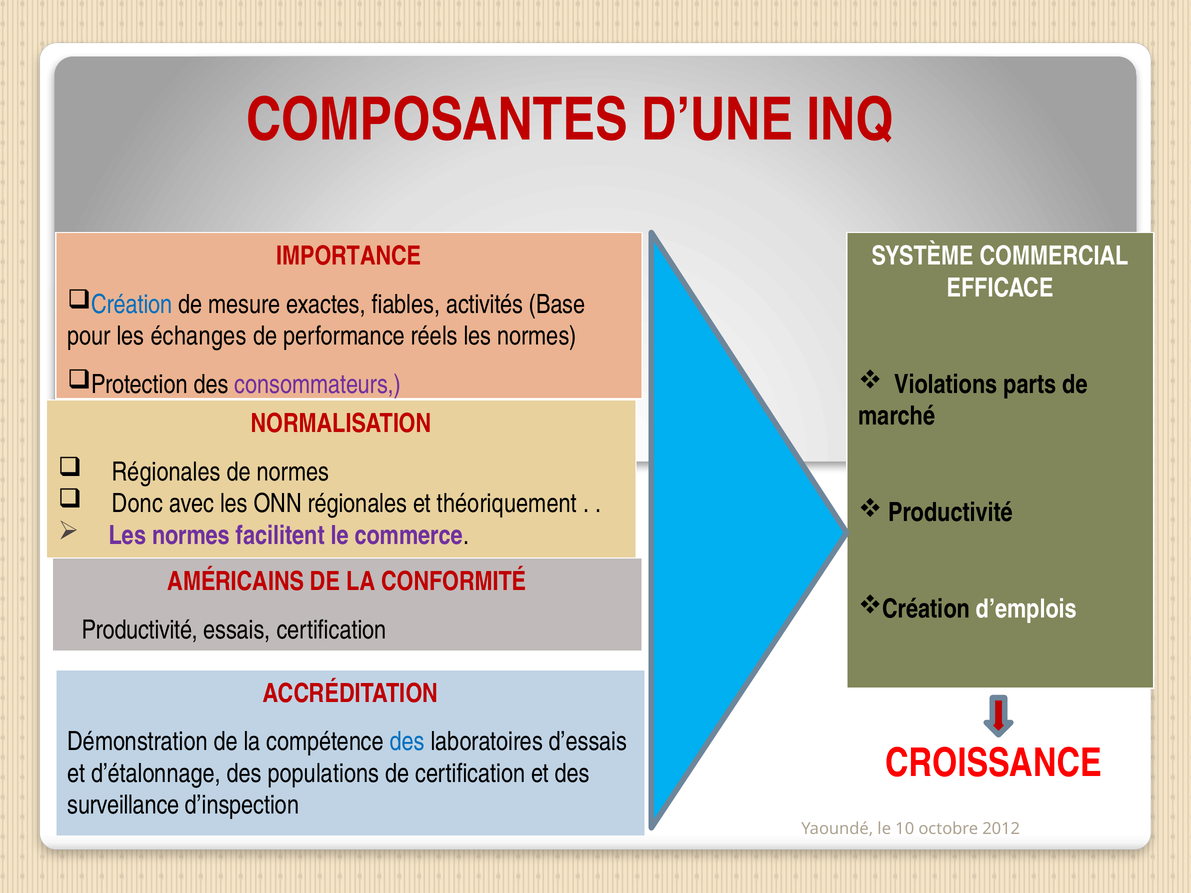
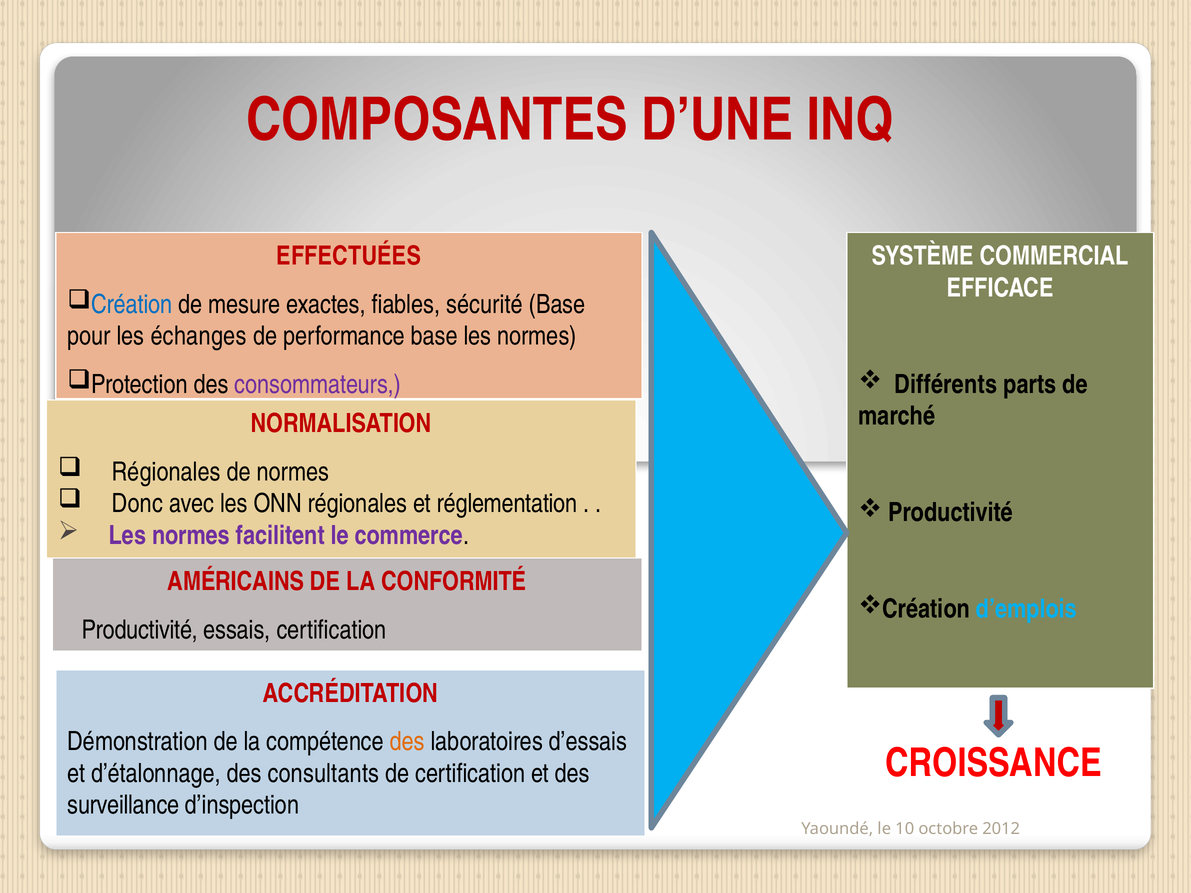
IMPORTANCE: IMPORTANCE -> EFFECTUÉES (349, 256)
activités: activités -> sécurité (484, 304)
performance réels: réels -> base (434, 336)
Violations: Violations -> Différents (946, 384)
théoriquement: théoriquement -> réglementation (507, 504)
d’emplois colour: white -> light blue (1026, 609)
des colour: blue -> orange (407, 742)
populations: populations -> consultants (323, 774)
